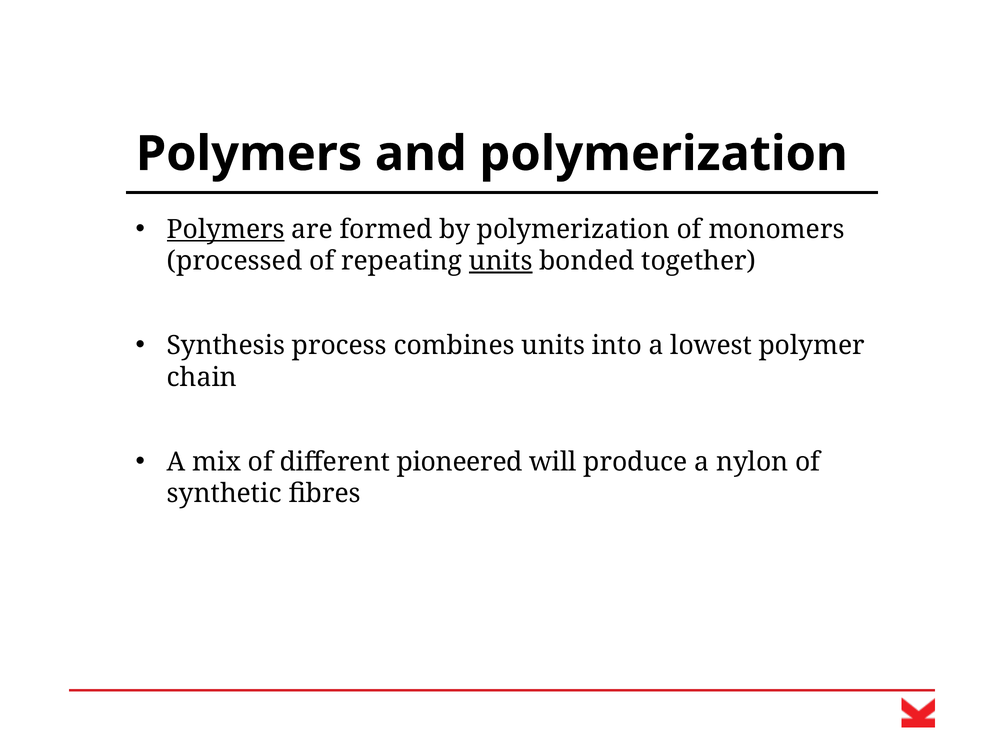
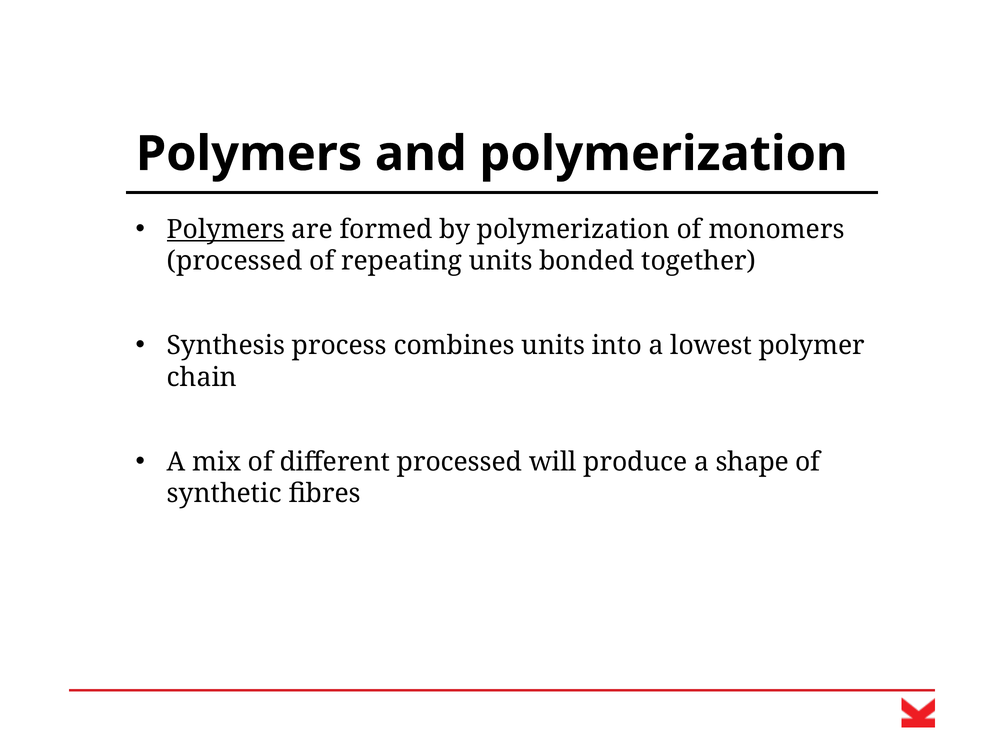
units underline: present -> none (501, 261)
different pioneered: pioneered -> processed (460, 462)
nylon: nylon -> shape (752, 462)
